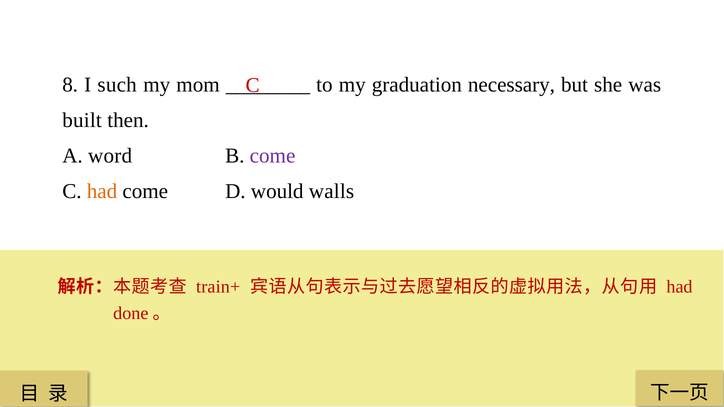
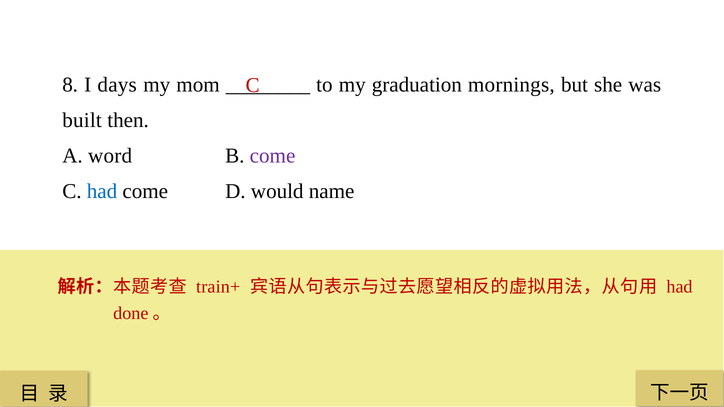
such: such -> days (117, 85)
necessary: necessary -> mornings (511, 85)
had colour: orange -> blue (102, 191)
walls: walls -> name (332, 191)
